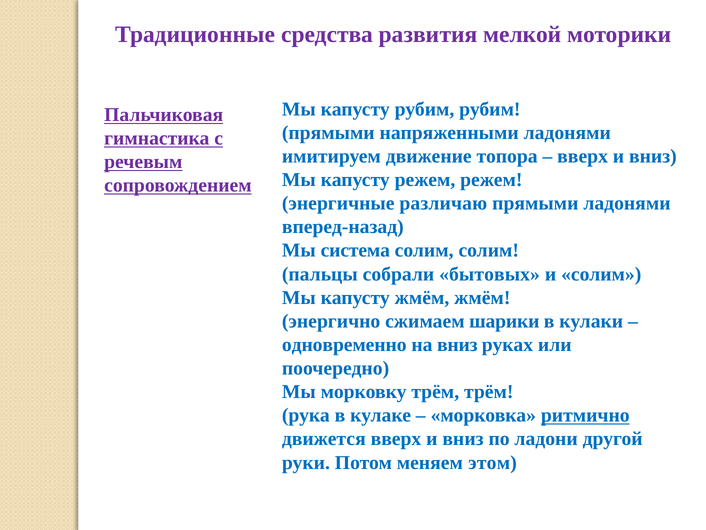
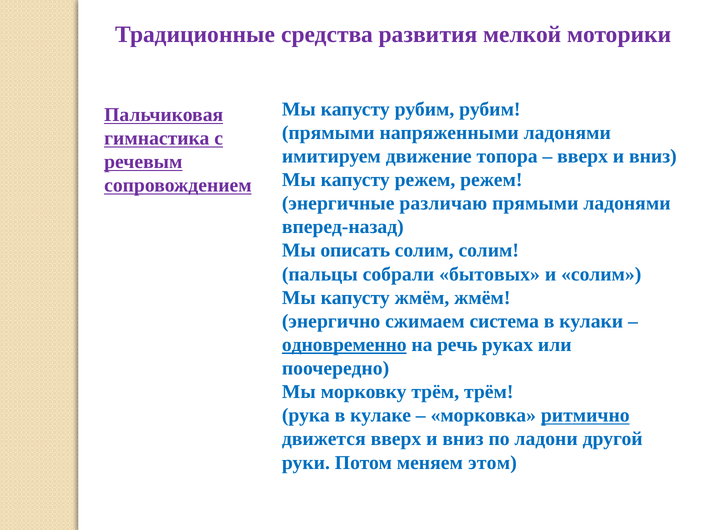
система: система -> описать (355, 250)
шарики: шарики -> система (504, 321)
одновременно underline: none -> present (344, 344)
на вниз: вниз -> речь (457, 344)
